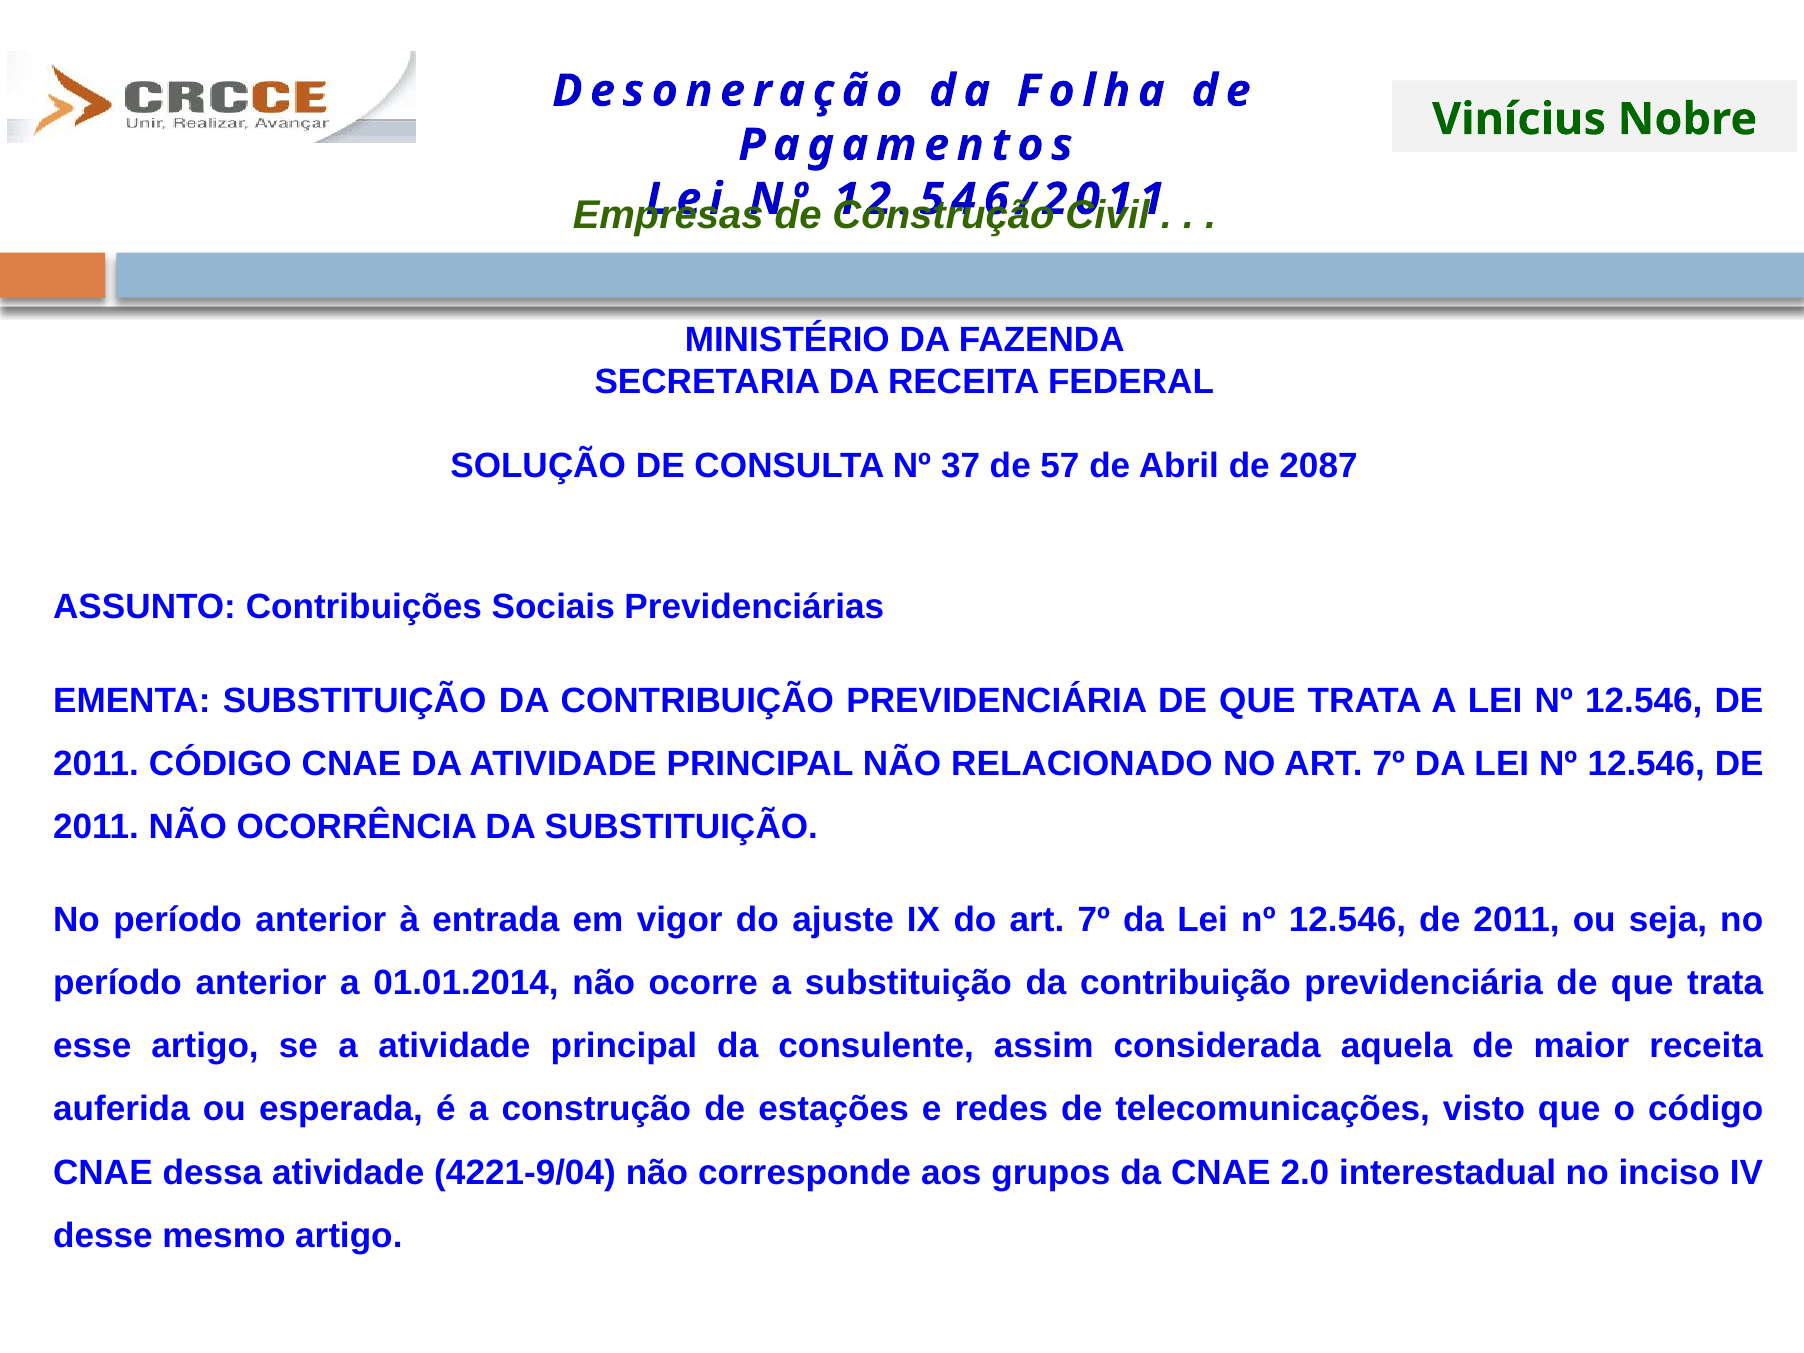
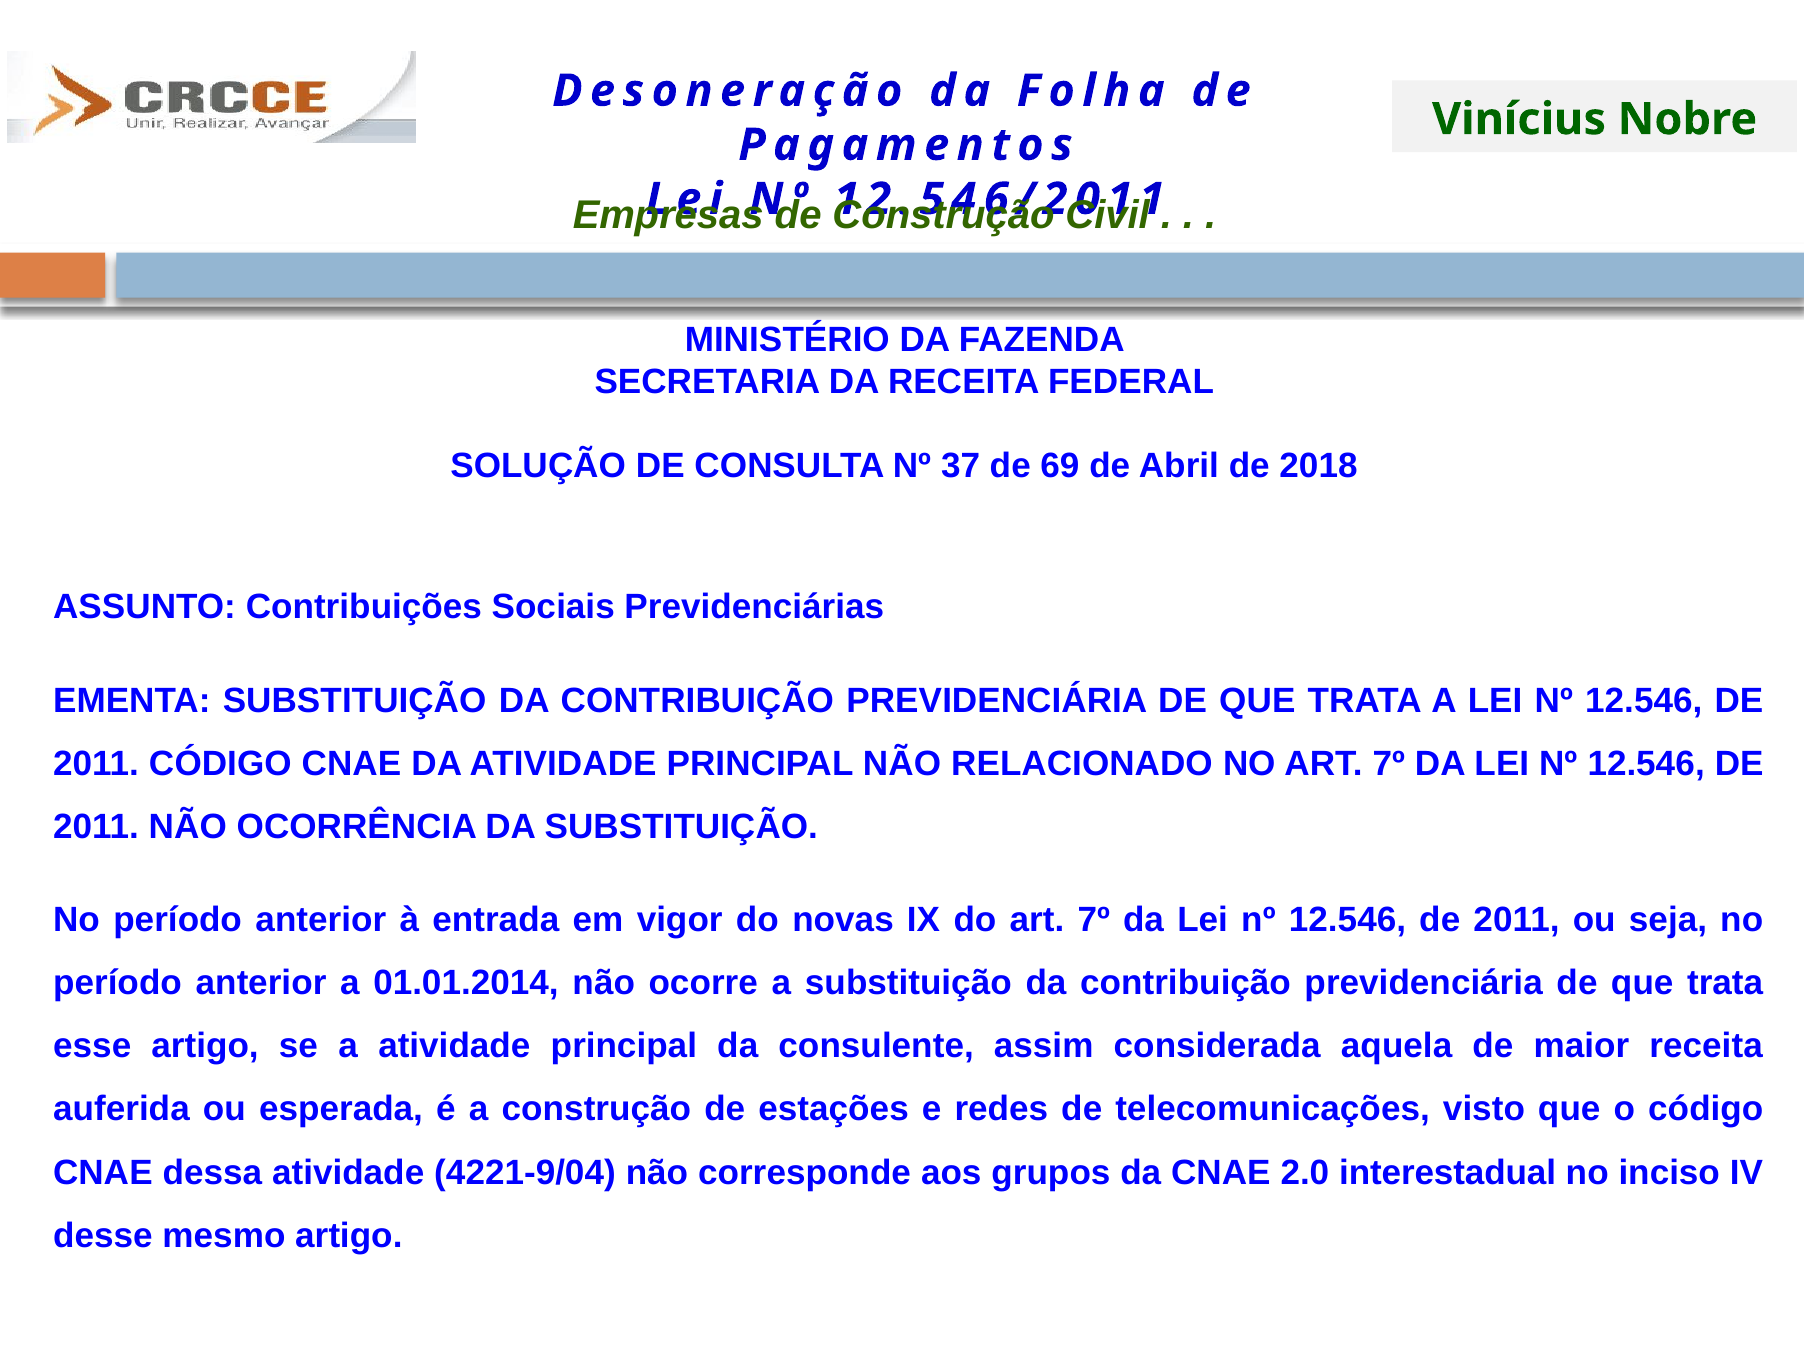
57: 57 -> 69 (1060, 466)
2087: 2087 -> 2018 (1319, 466)
ajuste: ajuste -> novas (843, 920)
